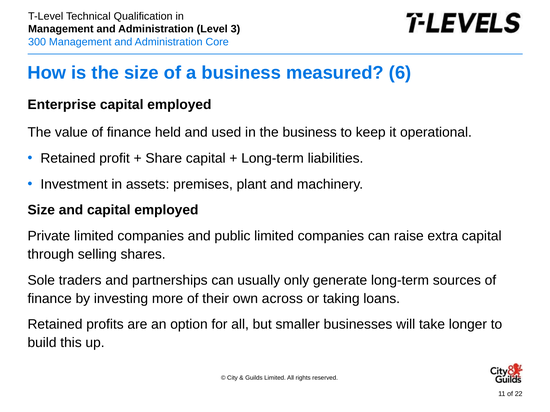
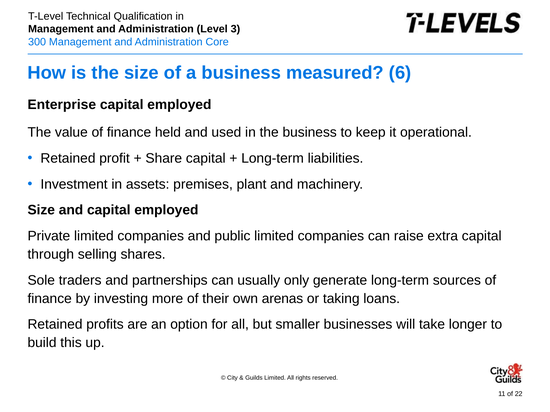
across: across -> arenas (283, 299)
